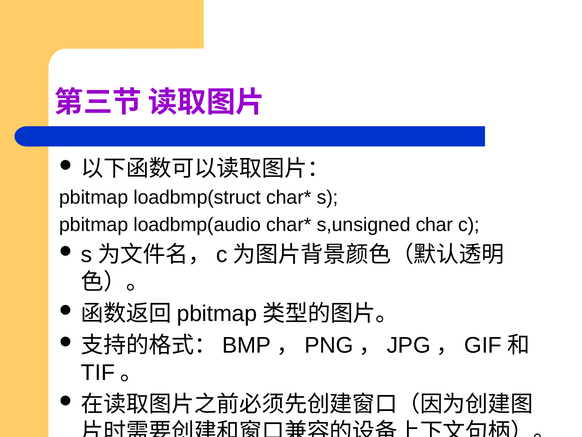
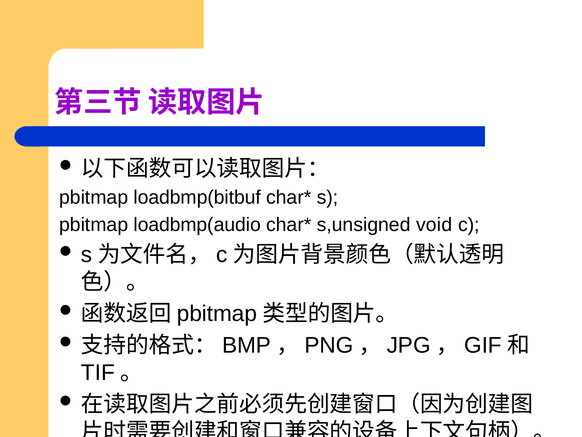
loadbmp(struct: loadbmp(struct -> loadbmp(bitbuf (197, 197)
char: char -> void (434, 224)
